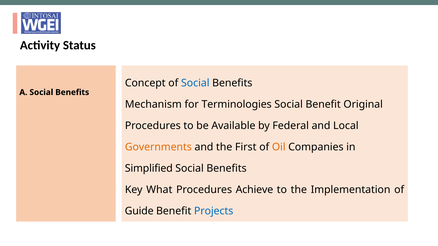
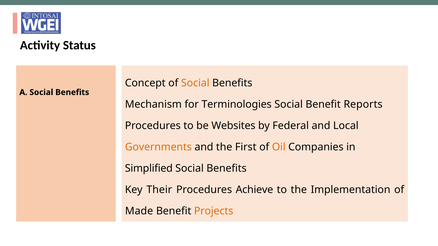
Social colour: blue -> orange (195, 83)
Original: Original -> Reports (363, 104)
Available: Available -> Websites (233, 126)
What: What -> Their (159, 190)
Guide: Guide -> Made (139, 211)
Projects colour: blue -> orange (214, 211)
